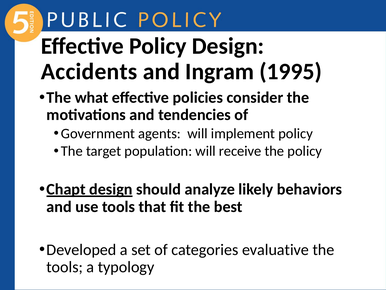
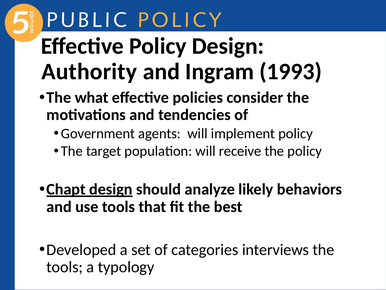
Accidents: Accidents -> Authority (89, 71)
1995: 1995 -> 1993 (291, 71)
evaluative: evaluative -> interviews (275, 249)
